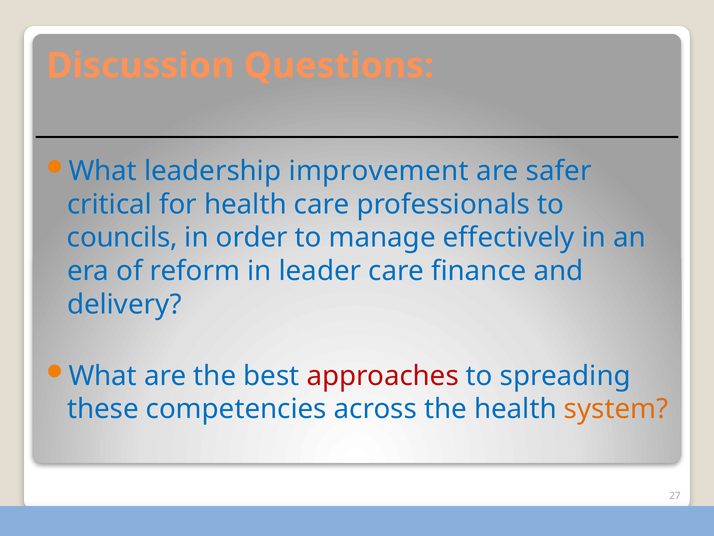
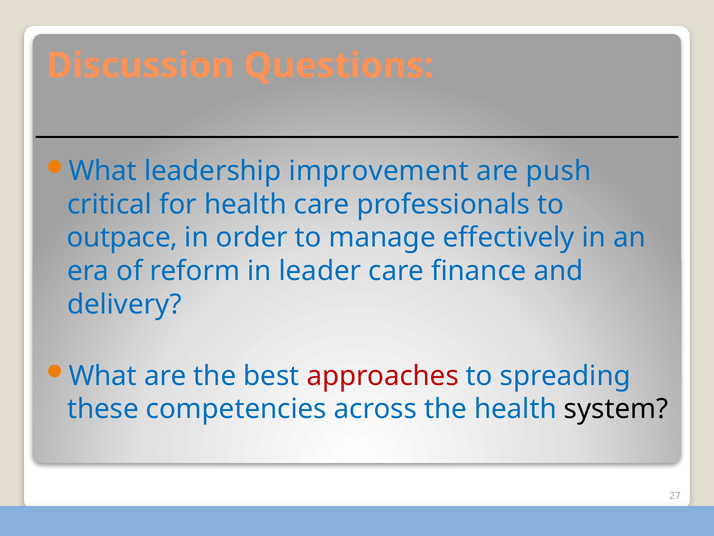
safer: safer -> push (558, 171)
councils: councils -> outpace (122, 238)
system colour: orange -> black (616, 409)
